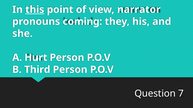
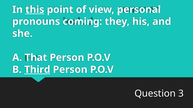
narrator: narrator -> personal (139, 10)
Hurt: Hurt -> That (36, 58)
Third underline: none -> present (37, 70)
7: 7 -> 3 (181, 94)
